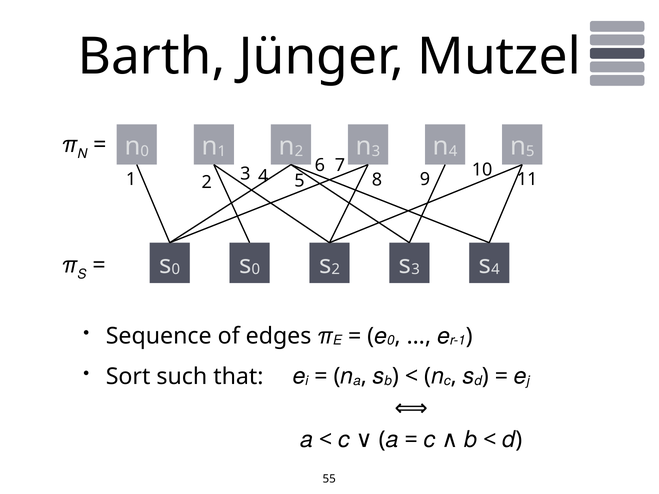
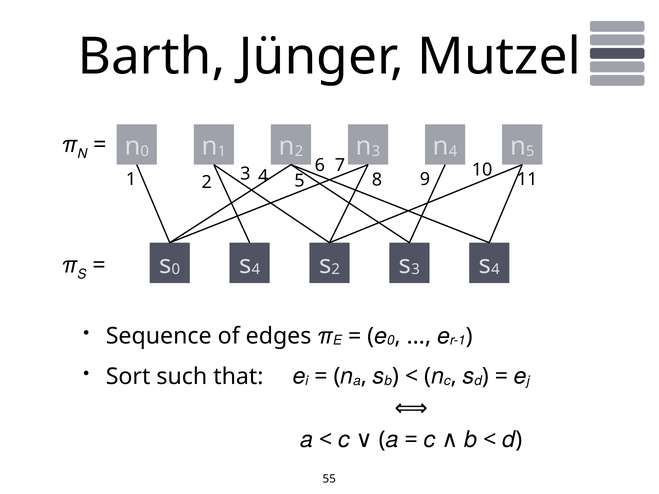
0: 0 -> 4 (256, 270)
